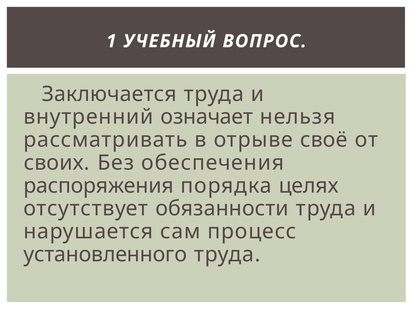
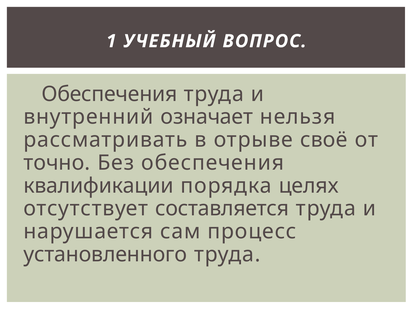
Заключается: Заключается -> Обеспечения (109, 94)
своих: своих -> точно (57, 163)
распоряжения: распоряжения -> квалификации (99, 186)
обязанности: обязанности -> составляется (222, 208)
